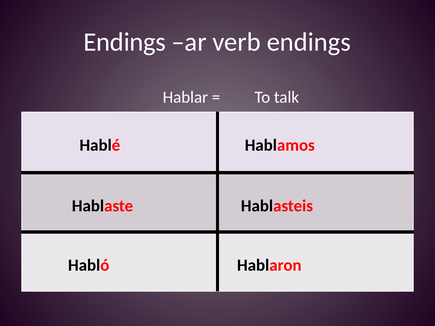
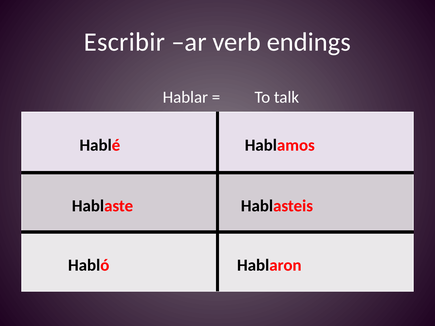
Endings: Endings -> Escribir (124, 42)
